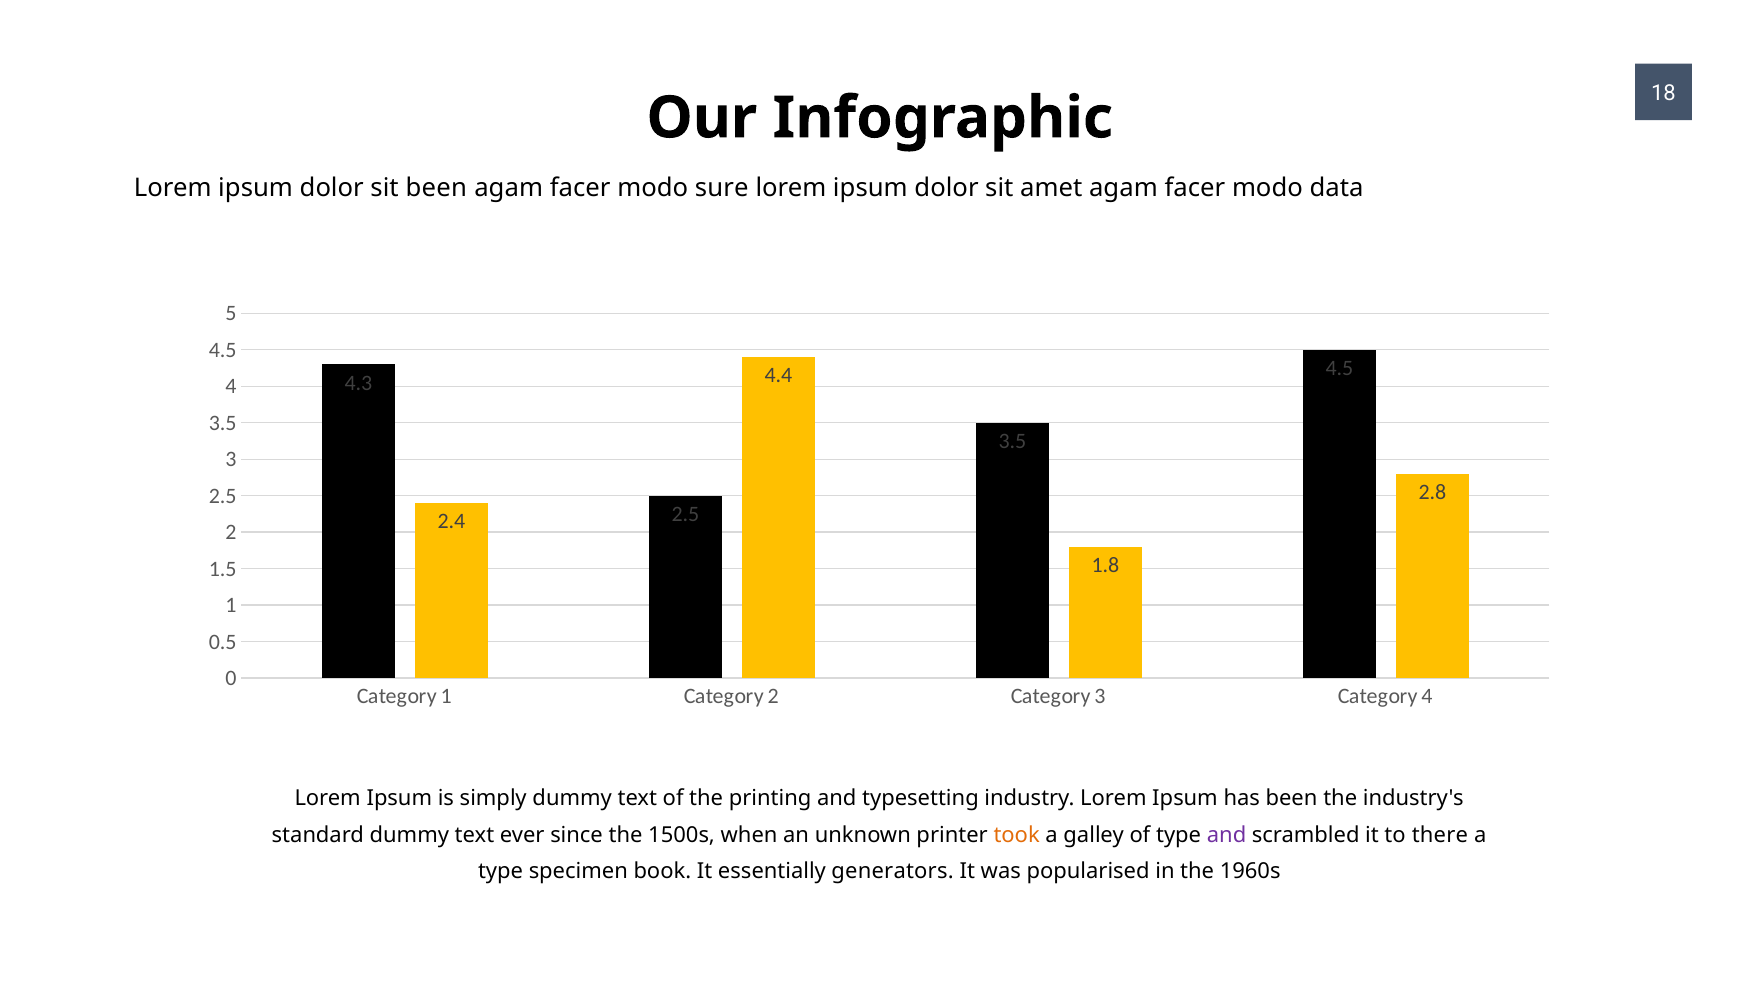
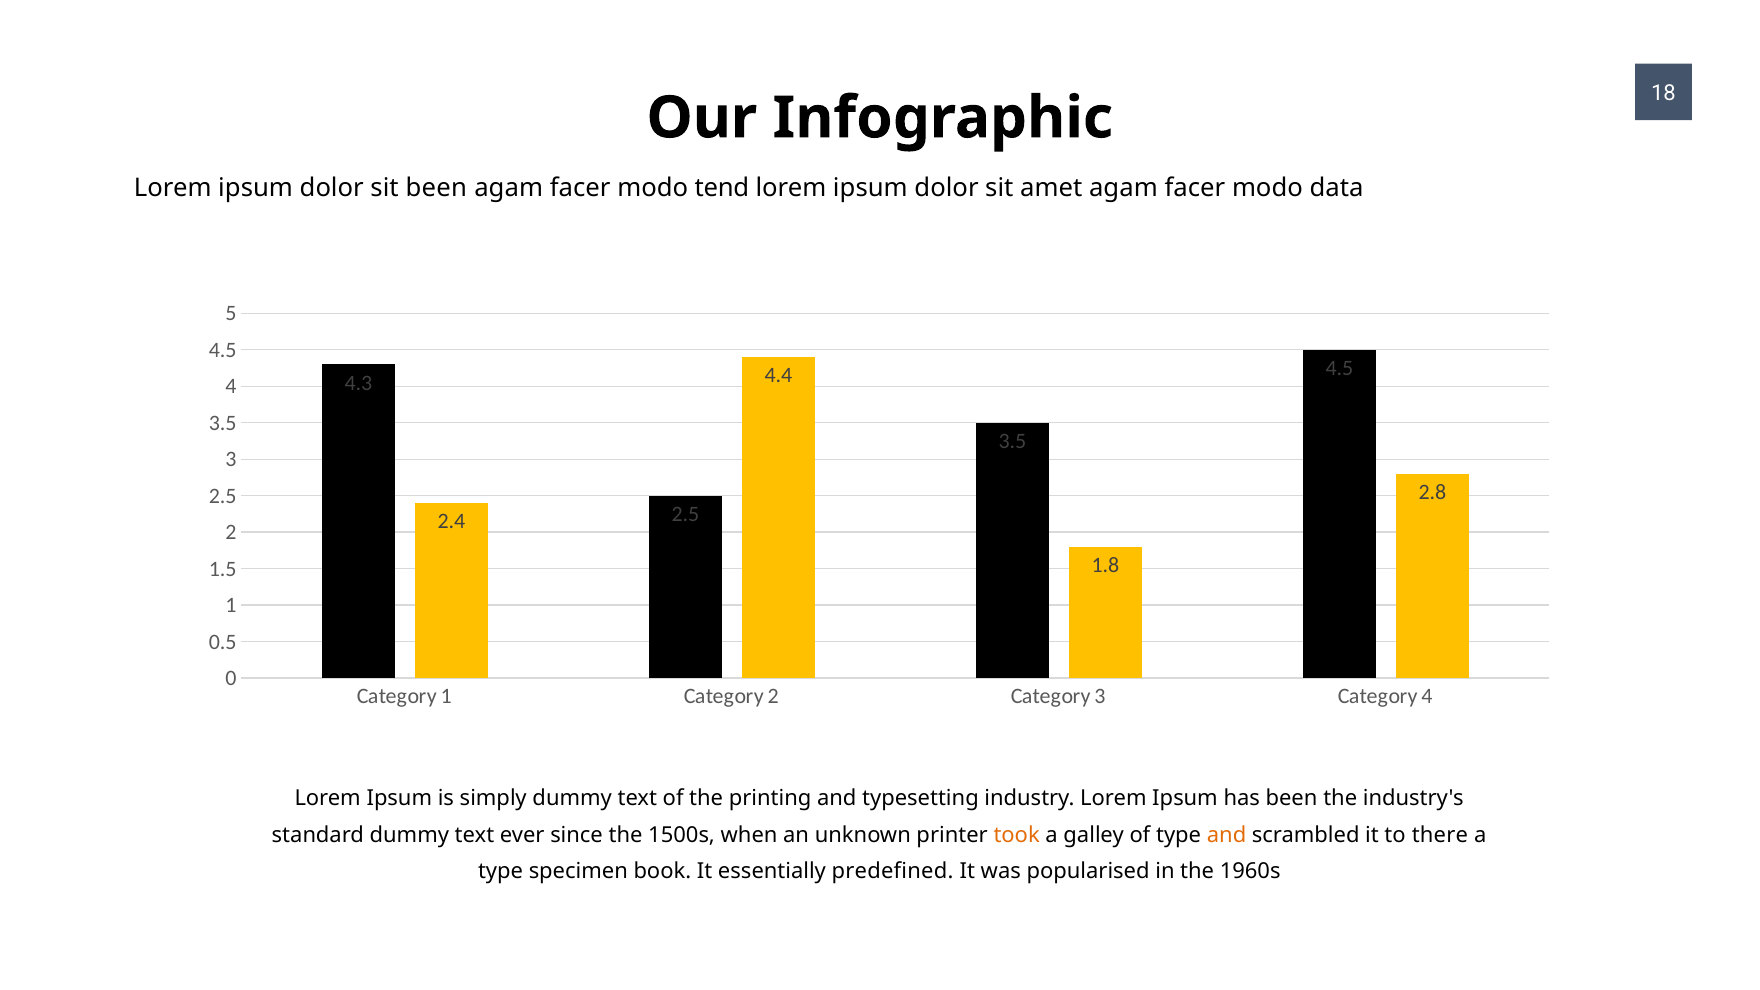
sure: sure -> tend (722, 188)
and colour: purple -> orange (1227, 835)
generators: generators -> predefined (893, 872)
